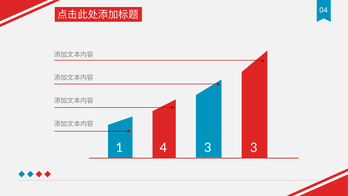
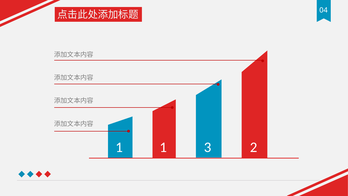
1 4: 4 -> 1 (163, 147)
3 3: 3 -> 2 (254, 147)
